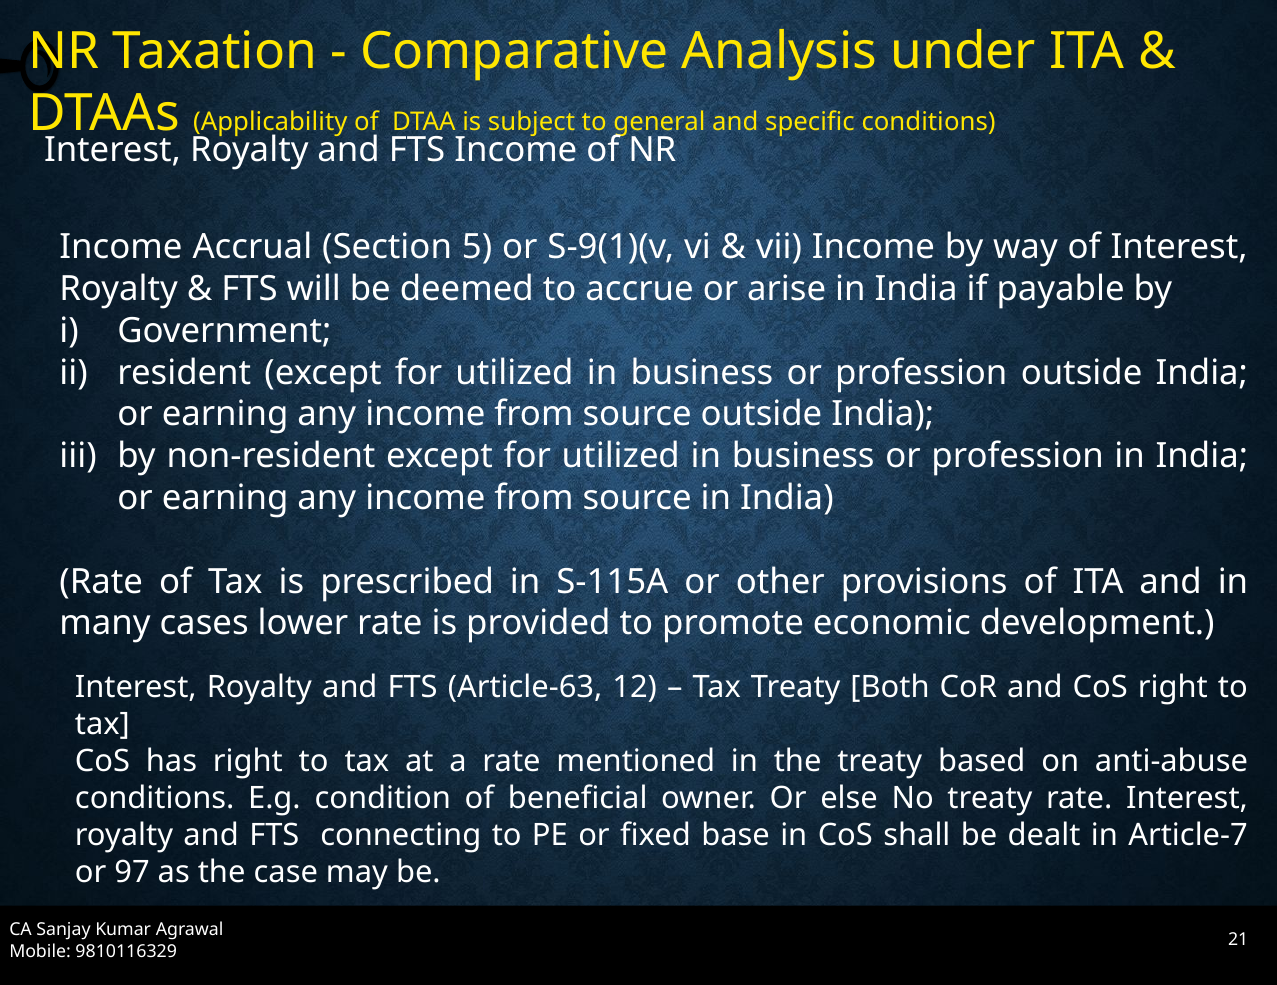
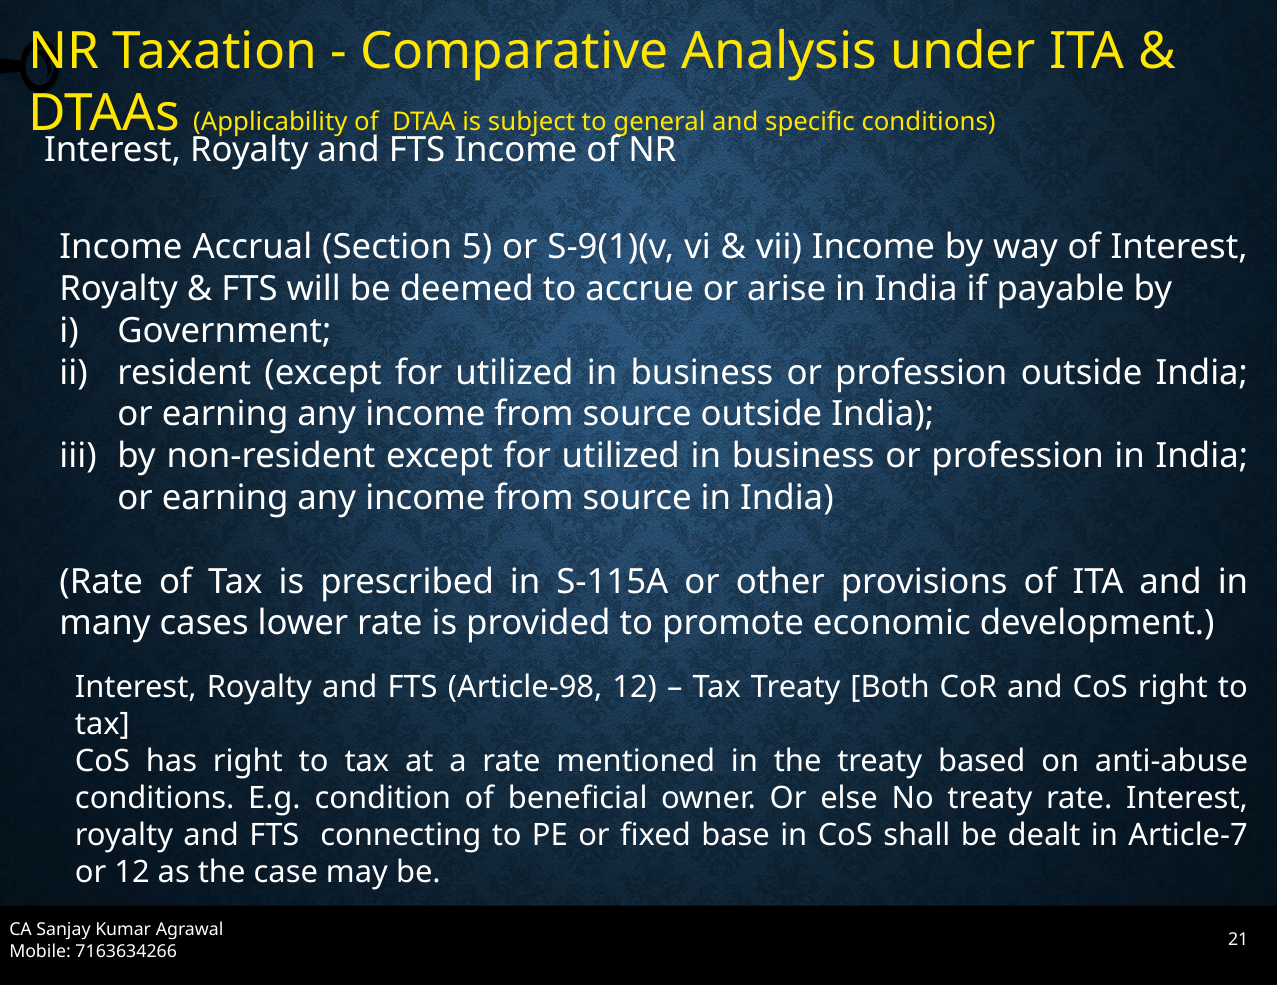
Article-63: Article-63 -> Article-98 (525, 687)
or 97: 97 -> 12 (132, 873)
9810116329: 9810116329 -> 7163634266 (126, 952)
